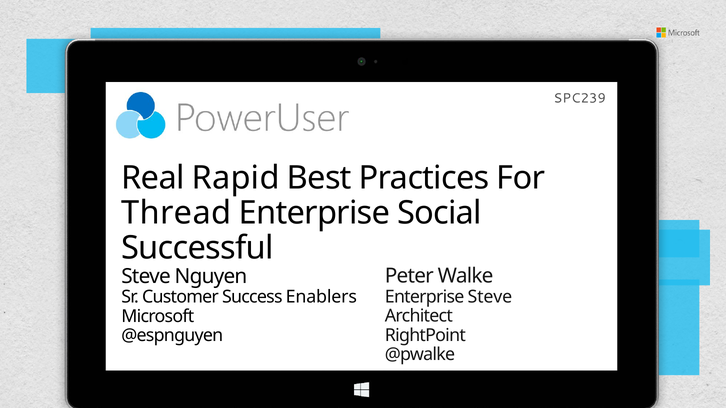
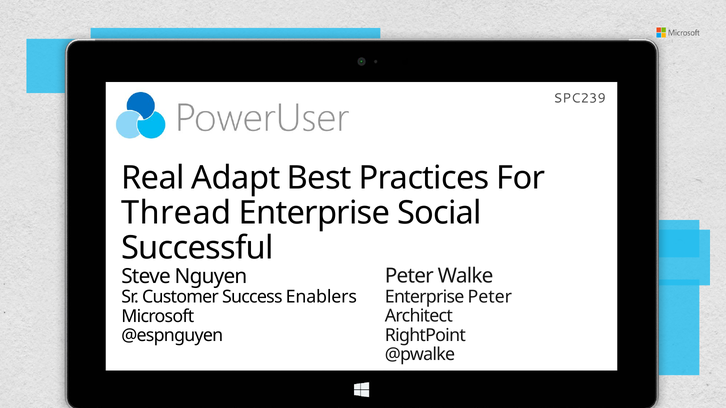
Rapid: Rapid -> Adapt (236, 178)
Enterprise Steve: Steve -> Peter (490, 297)
